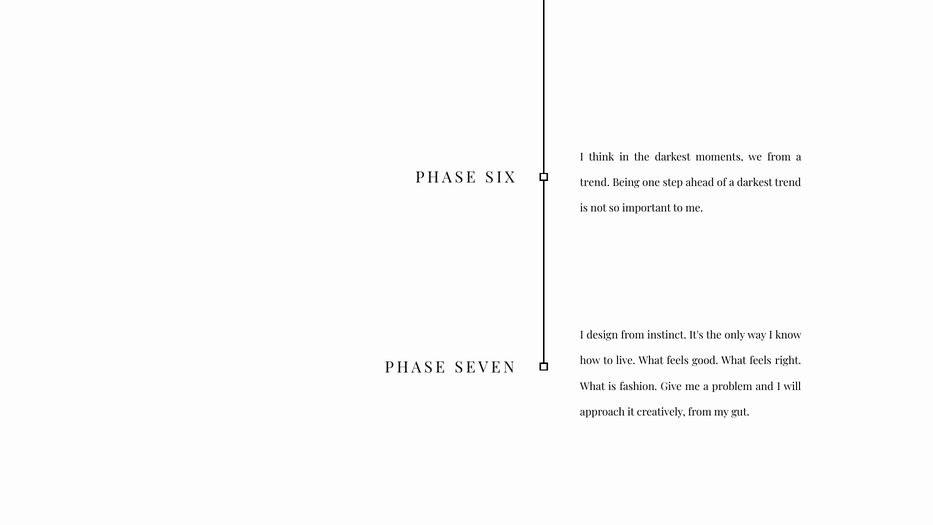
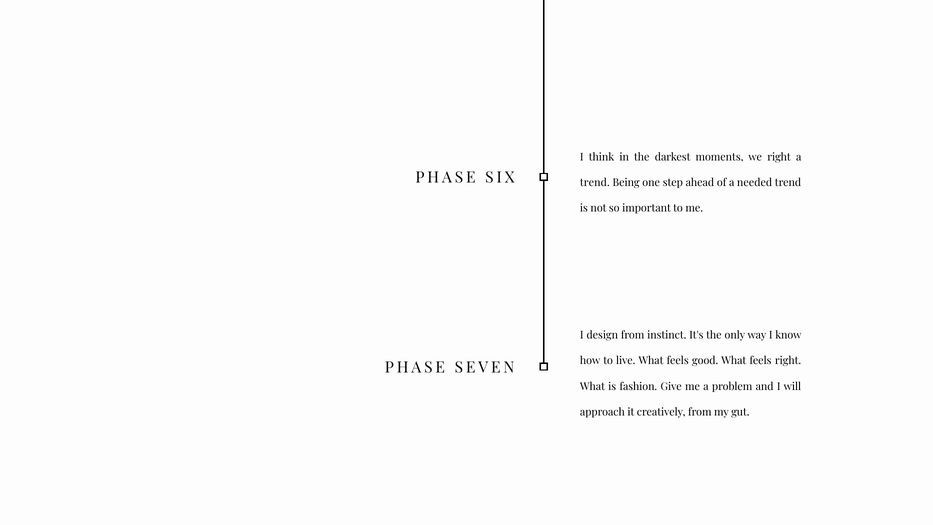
we from: from -> right (779, 157)
a darkest: darkest -> needed (755, 183)
